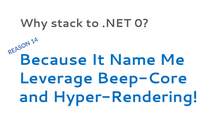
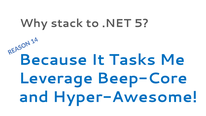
0: 0 -> 5 (142, 23)
Name: Name -> Tasks (132, 60)
Hyper-Rendering: Hyper-Rendering -> Hyper-Awesome (125, 97)
